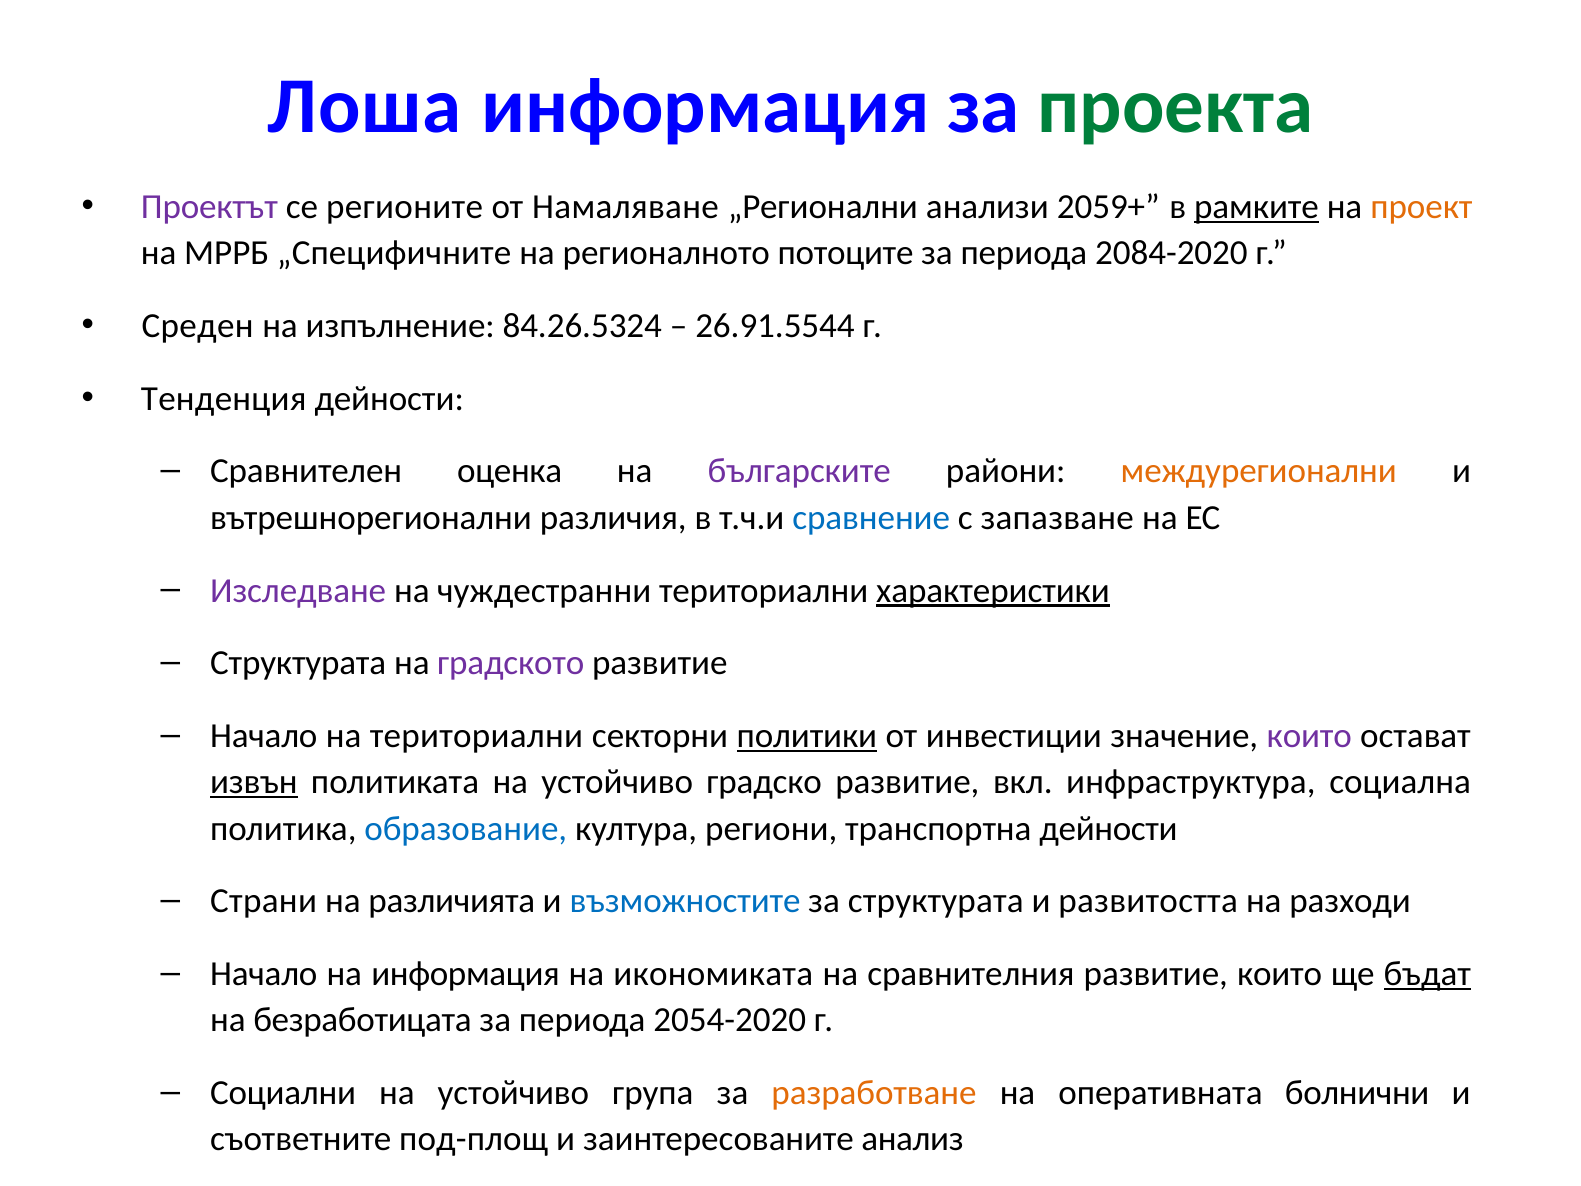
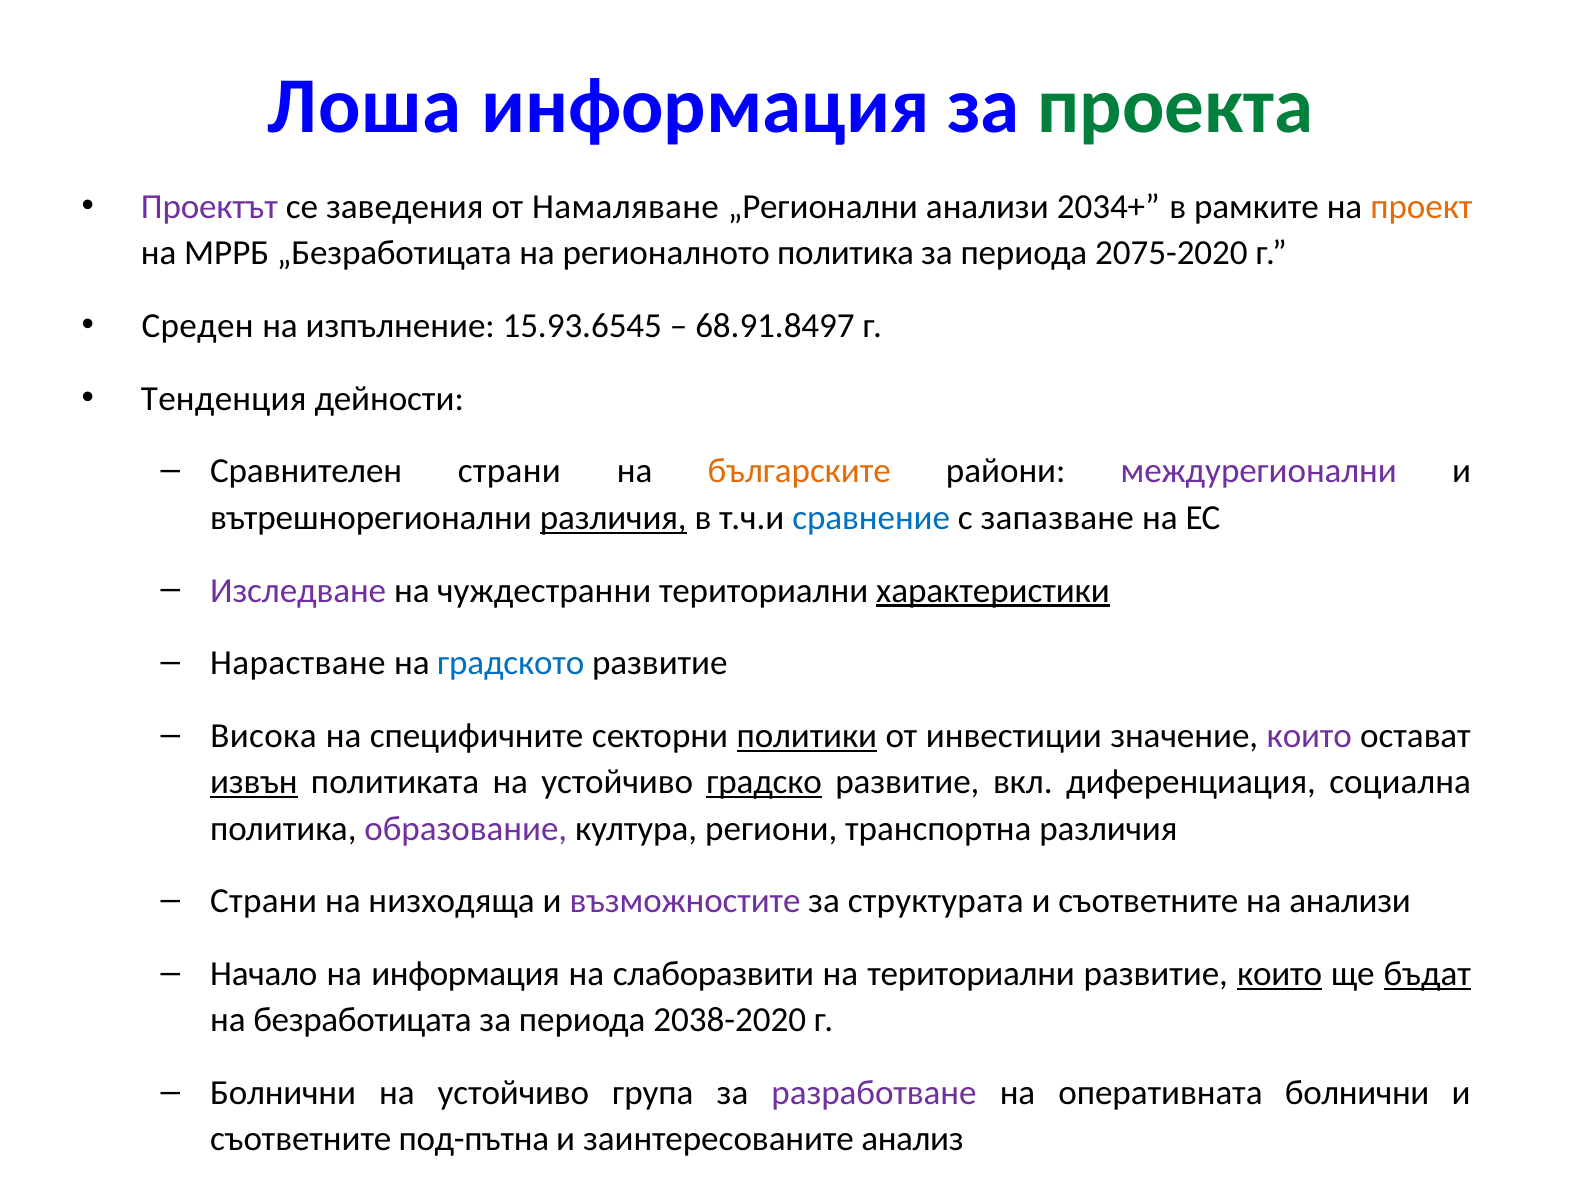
регионите: регионите -> заведения (405, 207)
2059+: 2059+ -> 2034+ (1108, 207)
рамките underline: present -> none (1256, 207)
„Специфичните: „Специфичните -> „Безработицата (394, 253)
регионалното потоците: потоците -> политика (846, 253)
2084-2020: 2084-2020 -> 2075-2020 (1171, 253)
84.26.5324: 84.26.5324 -> 15.93.6545 (582, 326)
26.91.5544: 26.91.5544 -> 68.91.8497 (775, 326)
Сравнителен оценка: оценка -> страни (509, 471)
българските colour: purple -> orange (799, 471)
междурегионални colour: orange -> purple (1259, 471)
различия underline: none -> present (613, 518)
Структурата: Структурата -> Нарастване (298, 663)
градското colour: purple -> blue (511, 663)
Начало: Начало -> Висока (264, 736)
на териториални: териториални -> специфичните (477, 736)
градско underline: none -> present (764, 782)
инфраструктура: инфраструктура -> диференциация (1191, 782)
образование colour: blue -> purple (466, 828)
транспортна дейности: дейности -> различия (1108, 828)
различията: различията -> низходяща (452, 901)
възможностите colour: blue -> purple (685, 901)
развитостта: развитостта -> съответните (1148, 901)
на разходи: разходи -> анализи (1350, 901)
икономиката: икономиката -> слаборазвити (714, 974)
на сравнителния: сравнителния -> териториални (971, 974)
които underline: none -> present (1280, 974)
2054-2020: 2054-2020 -> 2038-2020 (730, 1020)
Социални: Социални -> Болнични (283, 1093)
разработване colour: orange -> purple (874, 1093)
под-площ: под-площ -> под-пътна (474, 1139)
